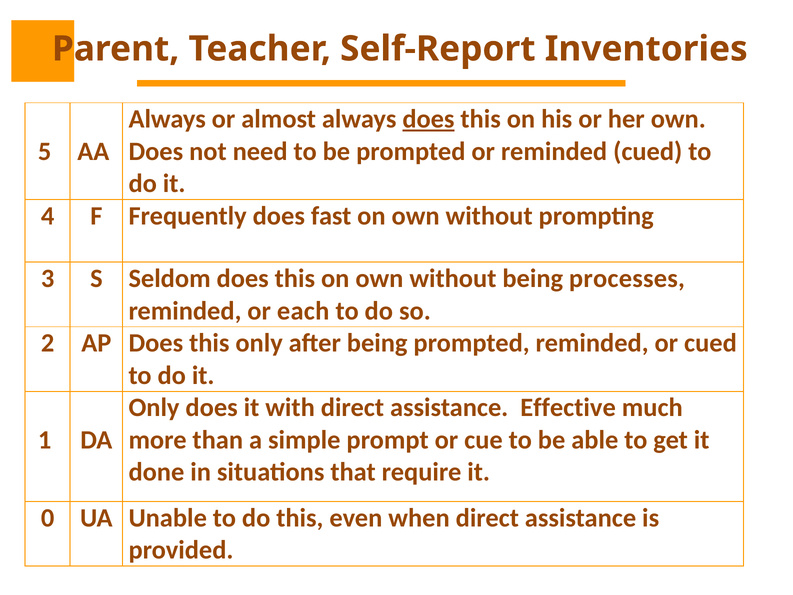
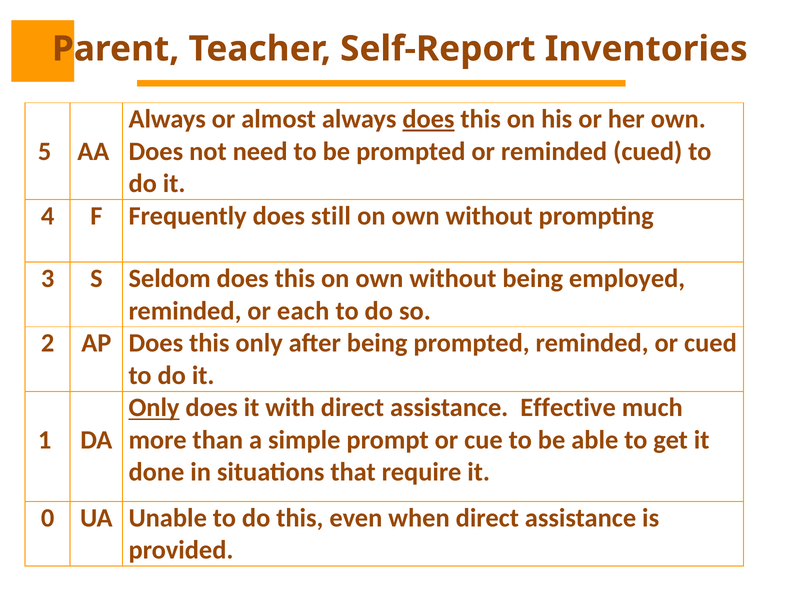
fast: fast -> still (331, 216)
processes: processes -> employed (627, 278)
Only underline: none -> present (154, 408)
